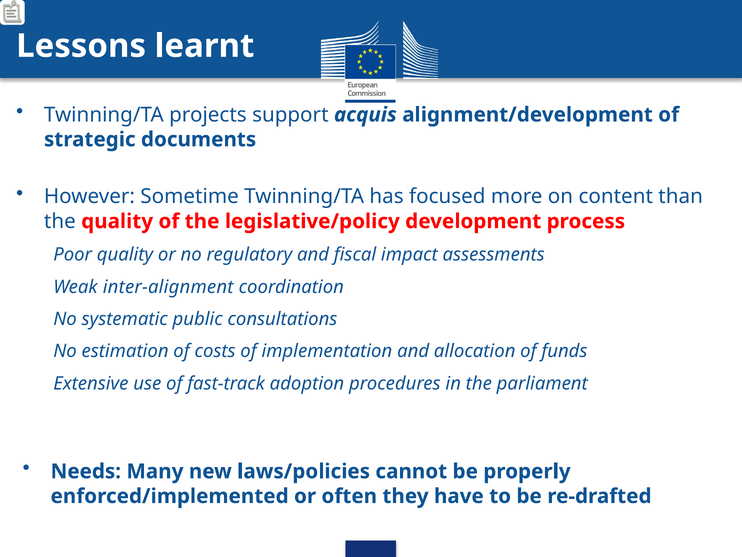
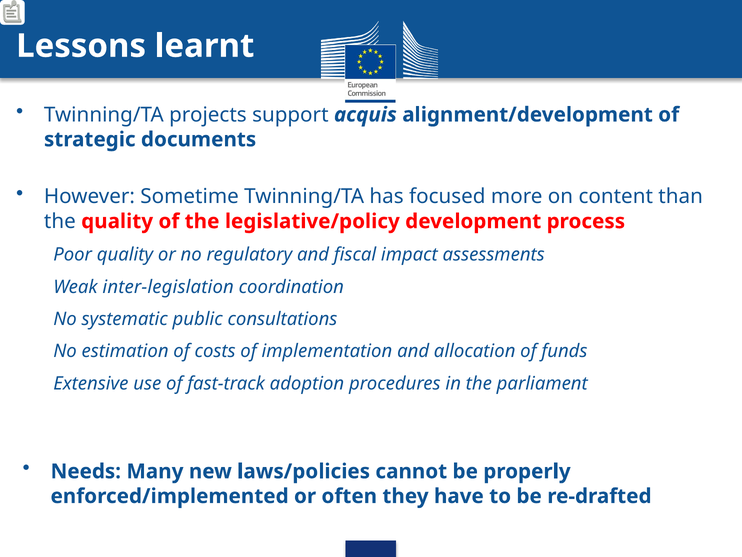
inter-alignment: inter-alignment -> inter-legislation (168, 287)
